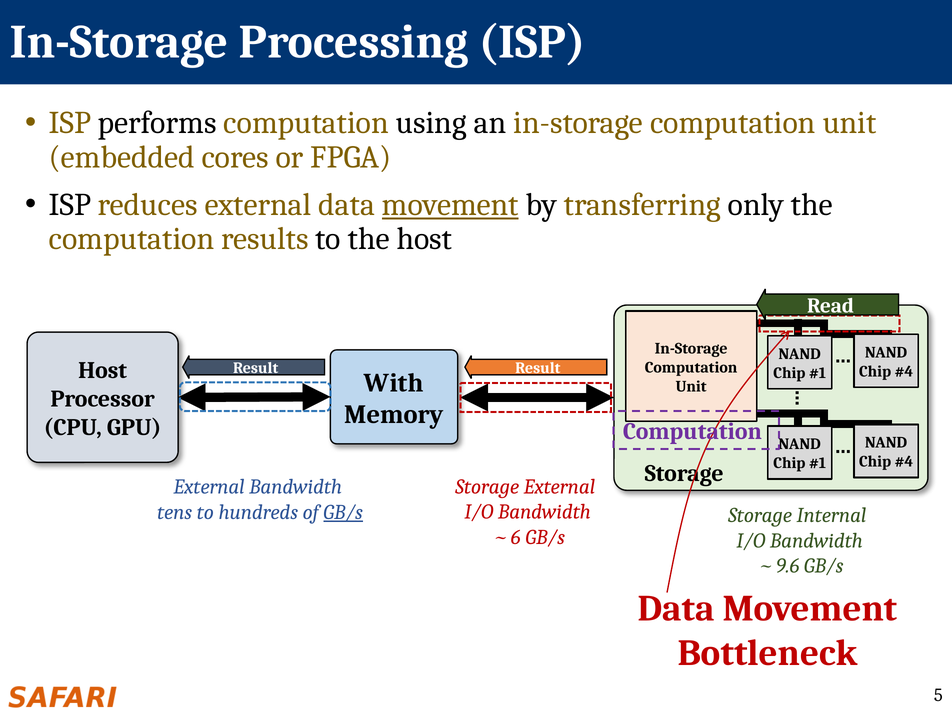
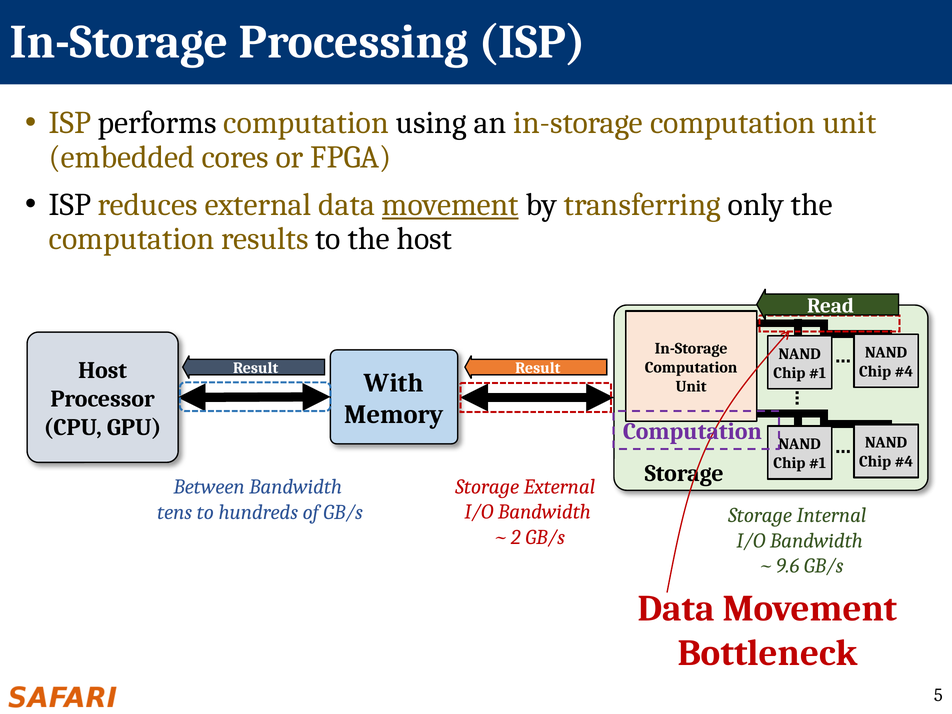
External: External -> Between (209, 487)
GB/s underline: present -> none (343, 512)
6: 6 -> 2 (516, 537)
